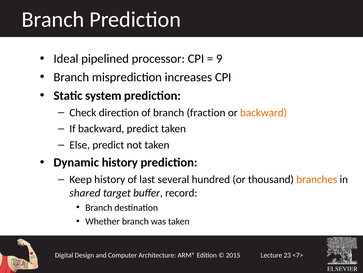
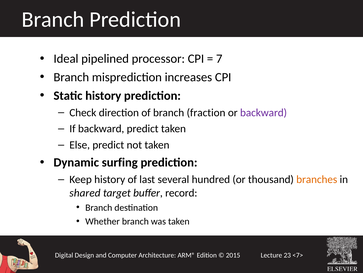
9: 9 -> 7 (219, 59)
Static system: system -> history (103, 95)
backward colour: orange -> purple (264, 112)
Dynamic history: history -> surfing (120, 162)
